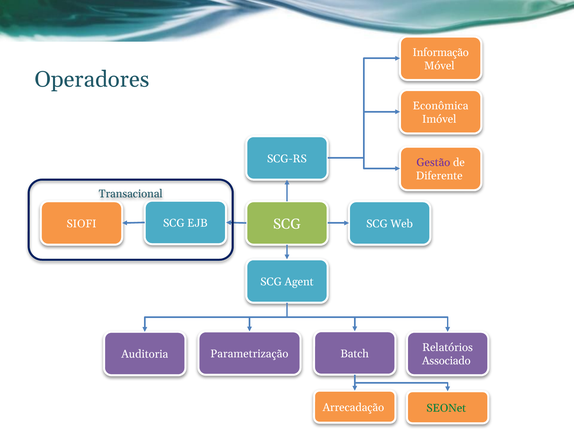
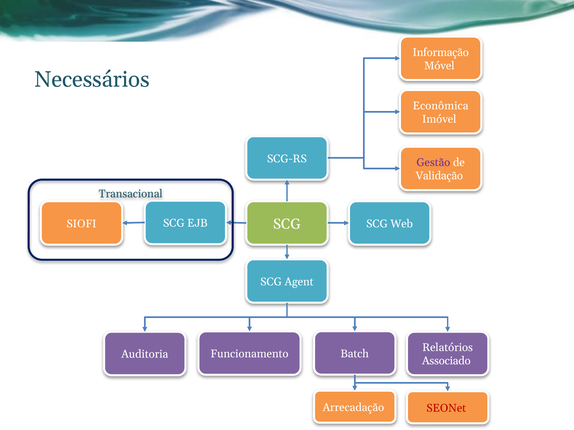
Operadores: Operadores -> Necessários (92, 80)
Diferente: Diferente -> Validação (439, 176)
Parametrização: Parametrização -> Funcionamento (249, 354)
SEONet colour: green -> red (446, 408)
